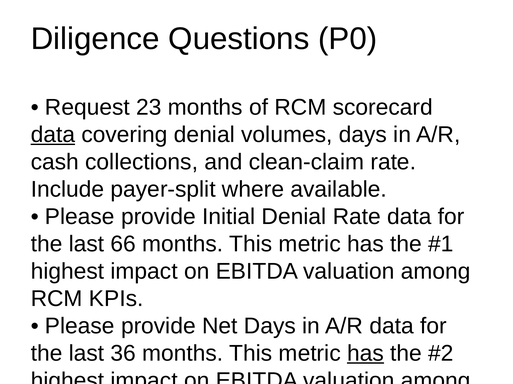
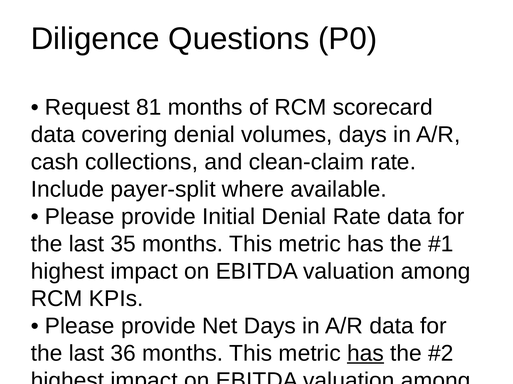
23: 23 -> 81 (149, 108)
data underline: present -> none (53, 135)
66: 66 -> 35 (123, 244)
